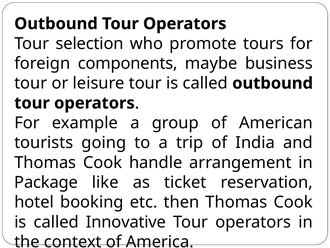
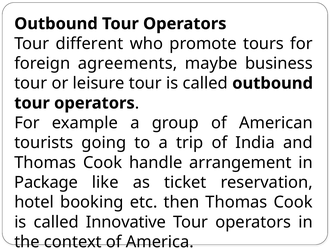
selection: selection -> different (90, 43)
components: components -> agreements (128, 63)
